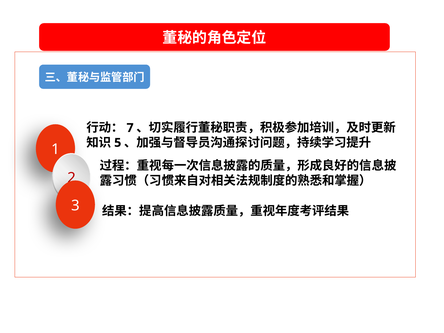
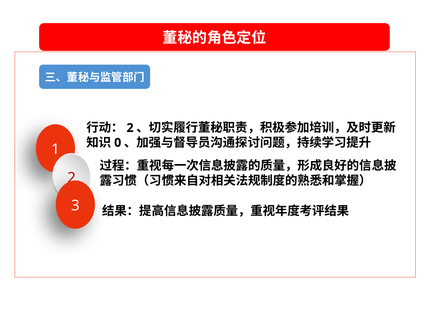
7: 7 -> 2 (130, 128)
5: 5 -> 0 (118, 143)
